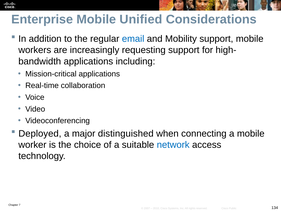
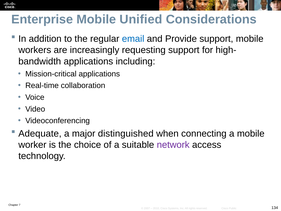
Mobility: Mobility -> Provide (181, 39)
Deployed: Deployed -> Adequate (40, 133)
network colour: blue -> purple (173, 145)
